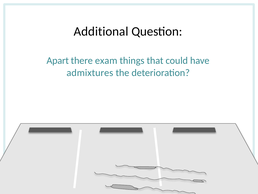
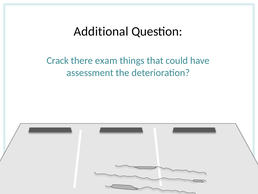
Apart: Apart -> Crack (58, 60)
admixtures: admixtures -> assessment (90, 72)
